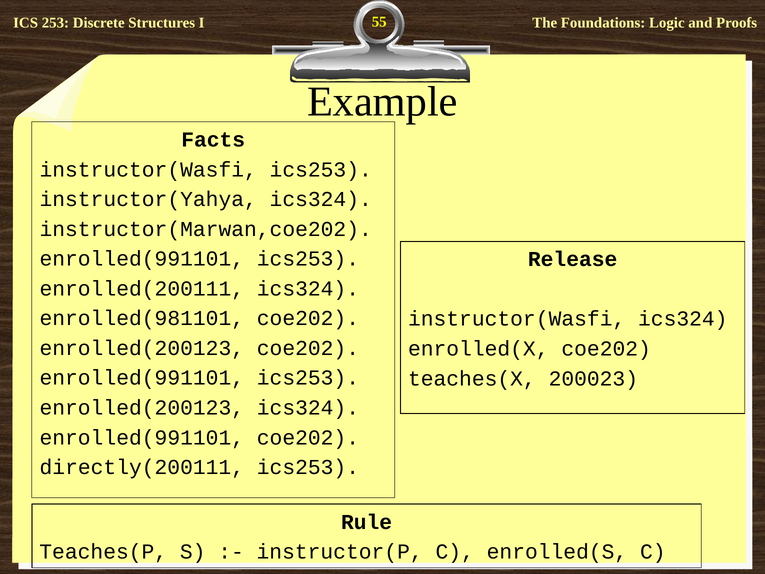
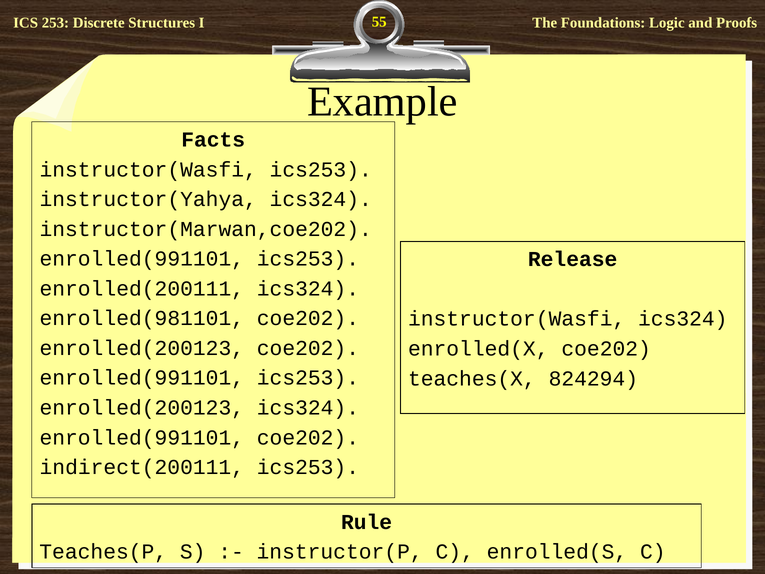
200023: 200023 -> 824294 (593, 378)
directly(200111: directly(200111 -> indirect(200111 (142, 467)
